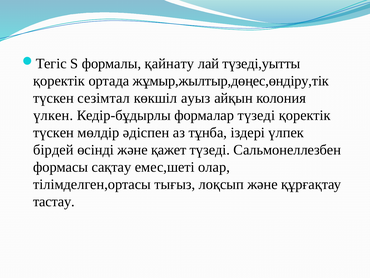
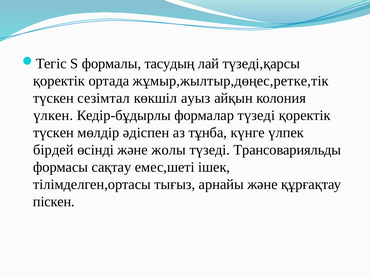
қайнату: қайнату -> тасудың (170, 63)
түзеді,уытты: түзеді,уытты -> түзеді,қарсы (261, 63)
жұмыр,жылтыр,дөңес,өндіру,тік: жұмыр,жылтыр,дөңес,өндіру,тік -> жұмыр,жылтыр,дөңес,ретке,тік (231, 81)
іздері: іздері -> күнге (248, 132)
қажет: қажет -> жолы (169, 150)
Сальмонеллезбен: Сальмонеллезбен -> Трансоварияльды (287, 150)
олар: олар -> ішек (214, 167)
лоқсып: лоқсып -> арнайы (221, 184)
тастау: тастау -> піскен (54, 201)
